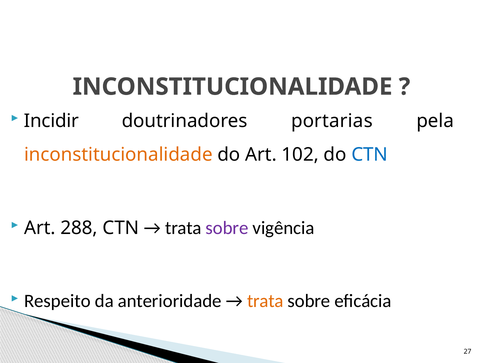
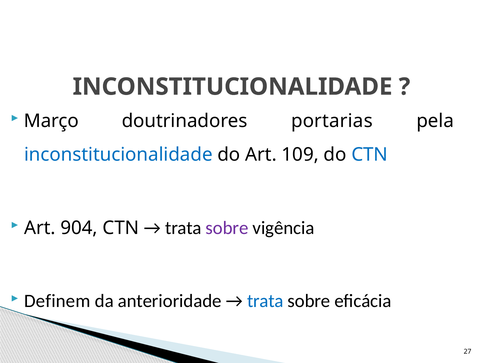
Incidir: Incidir -> Março (51, 121)
inconstitucionalidade colour: orange -> blue (118, 154)
102: 102 -> 109 (300, 154)
288: 288 -> 904 (79, 227)
Respeito: Respeito -> Definem (57, 300)
trata colour: orange -> blue (265, 300)
